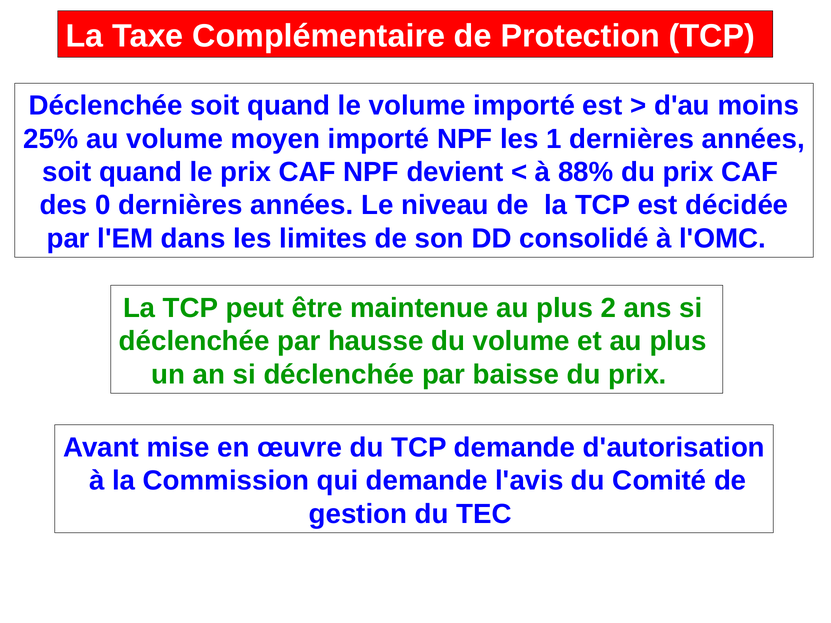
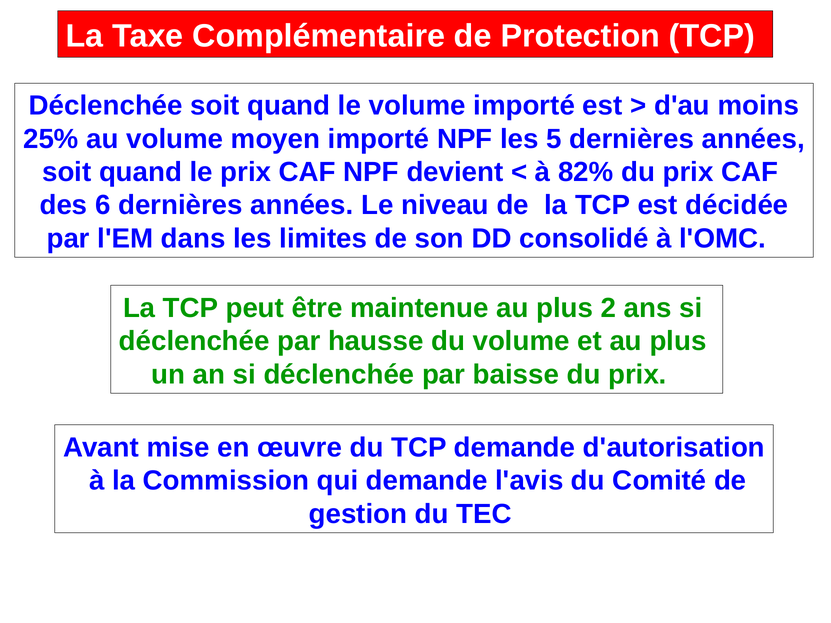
1: 1 -> 5 (554, 139)
88%: 88% -> 82% (586, 172)
0: 0 -> 6 (103, 205)
